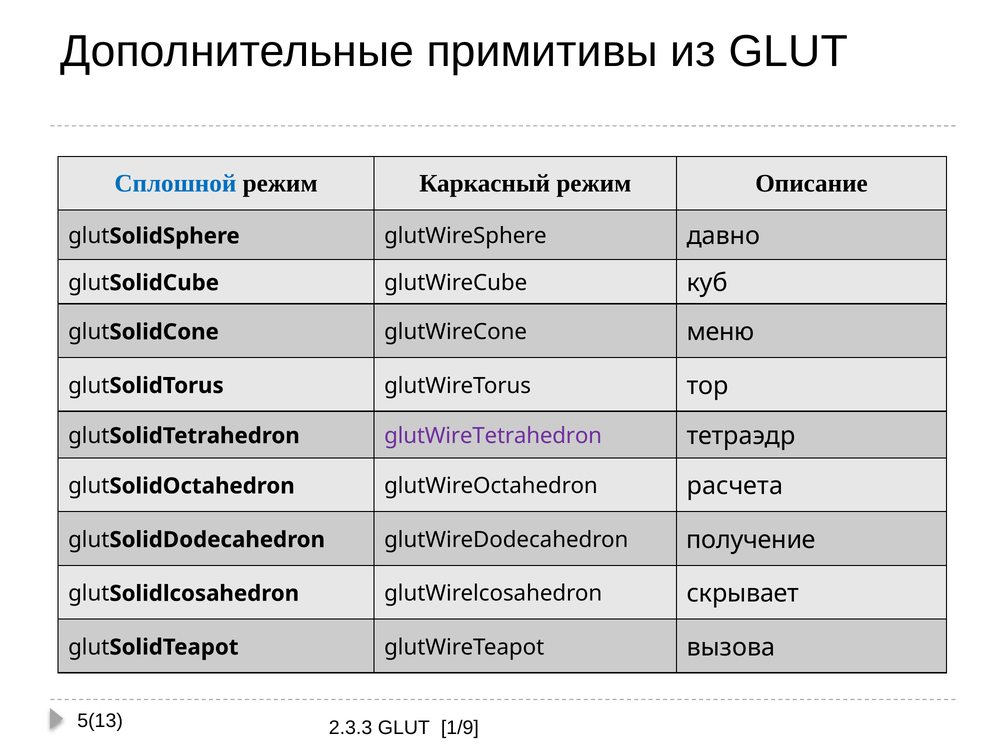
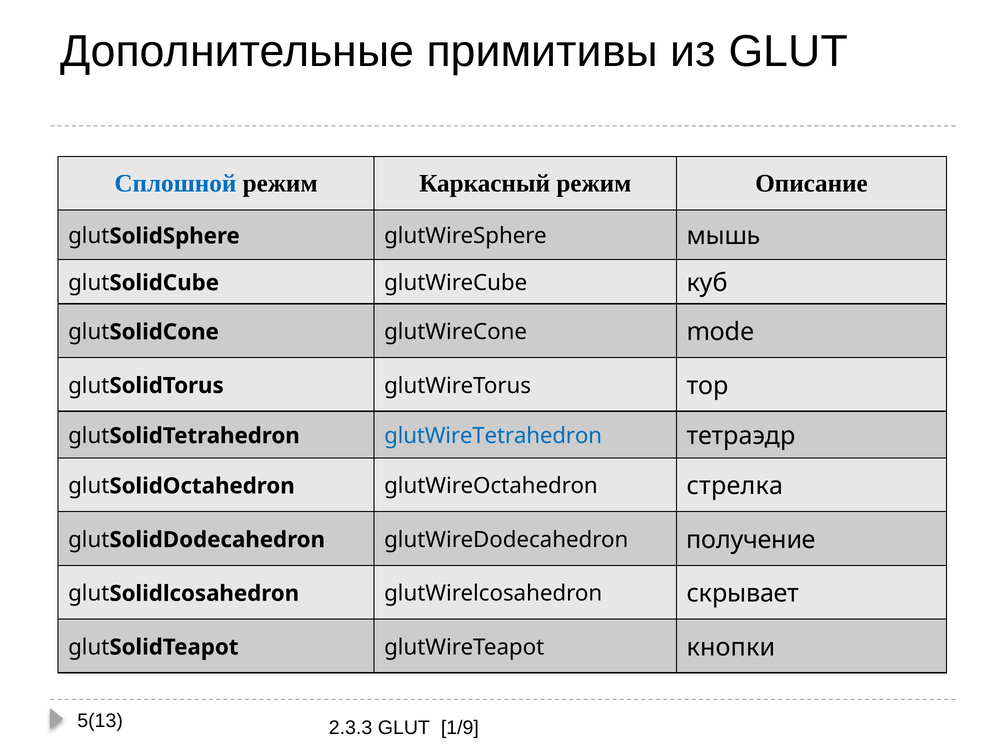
давно: давно -> мышь (724, 236)
меню: меню -> mode (721, 332)
glutWireTetrahedron colour: purple -> blue (493, 436)
расчета: расчета -> стрелка (735, 486)
вызова: вызова -> кнопки (731, 647)
